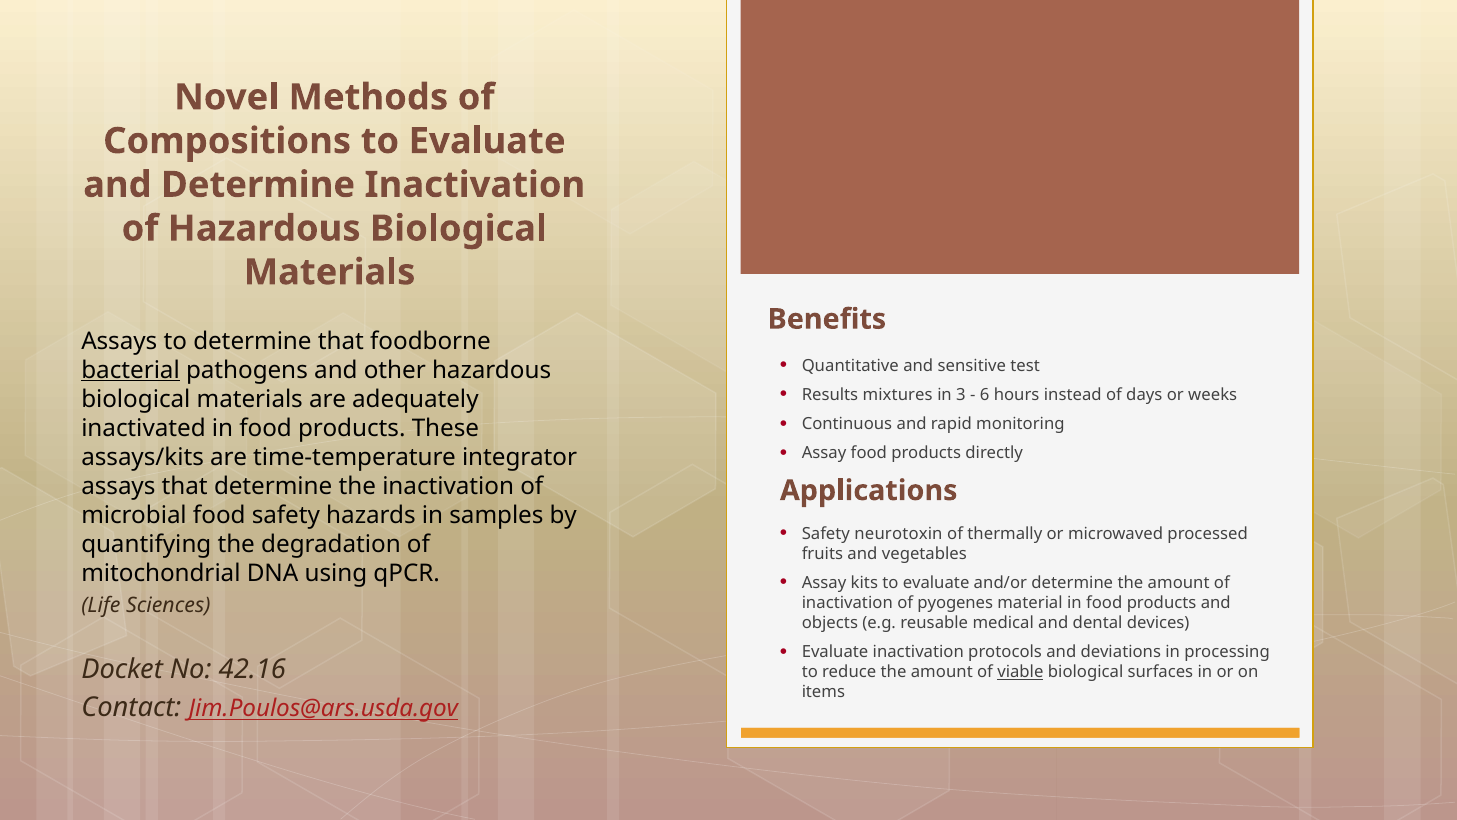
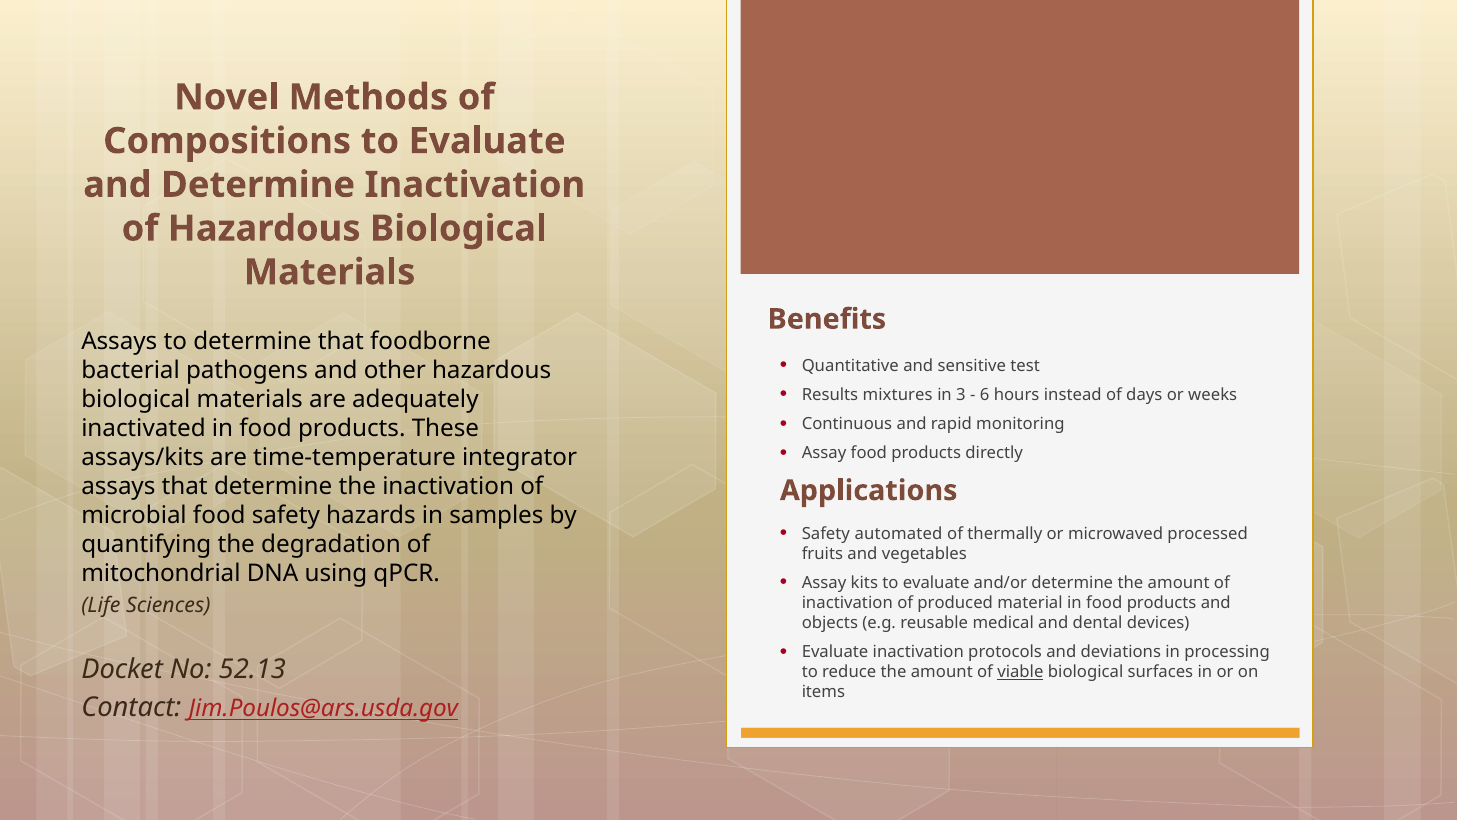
bacterial underline: present -> none (131, 370)
neurotoxin: neurotoxin -> automated (899, 533)
pyogenes: pyogenes -> produced (955, 602)
42.16: 42.16 -> 52.13 (252, 669)
